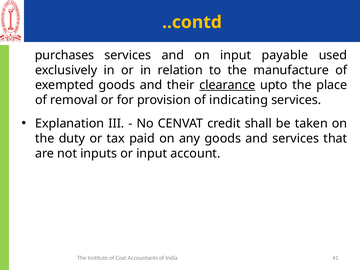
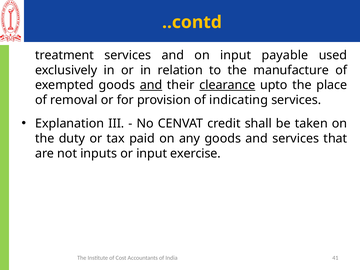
purchases: purchases -> treatment (65, 55)
and underline: none -> present (151, 85)
account: account -> exercise (195, 154)
